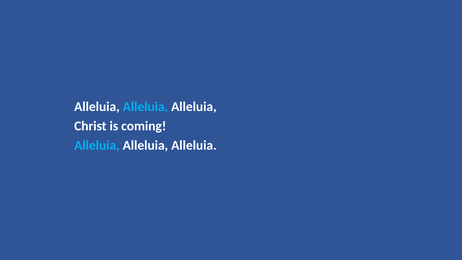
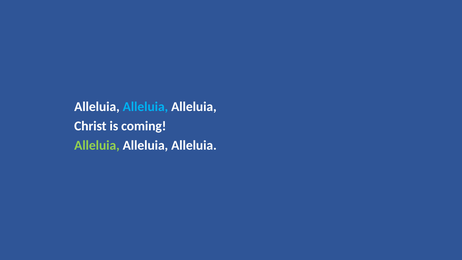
Alleluia colour: light blue -> light green (97, 145)
